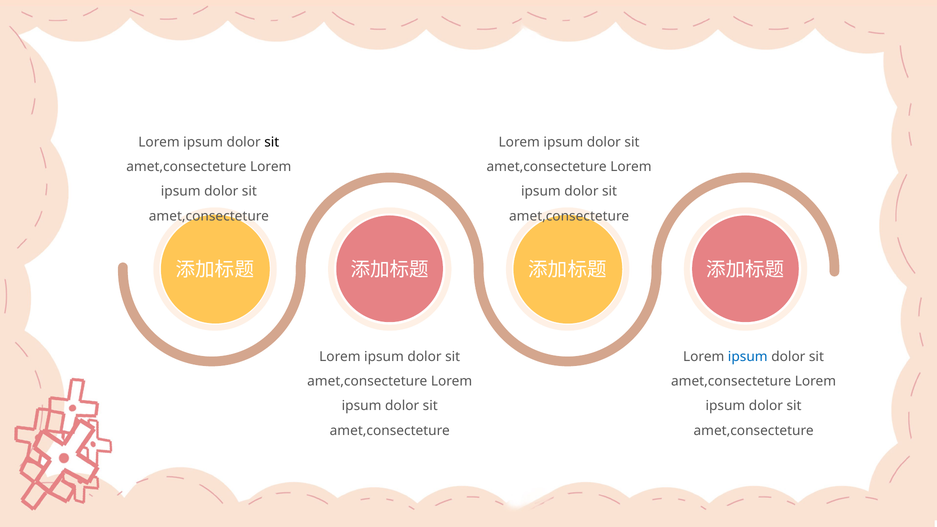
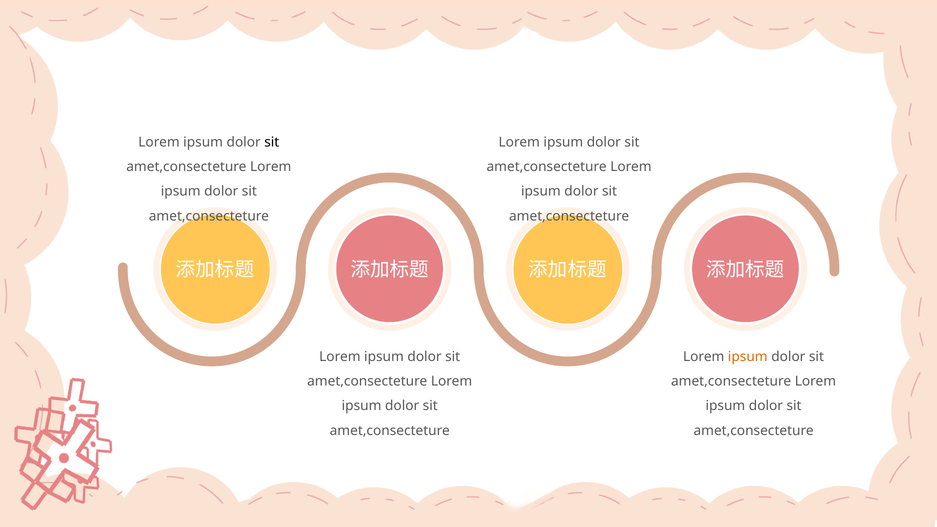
ipsum colour: blue -> orange (748, 357)
